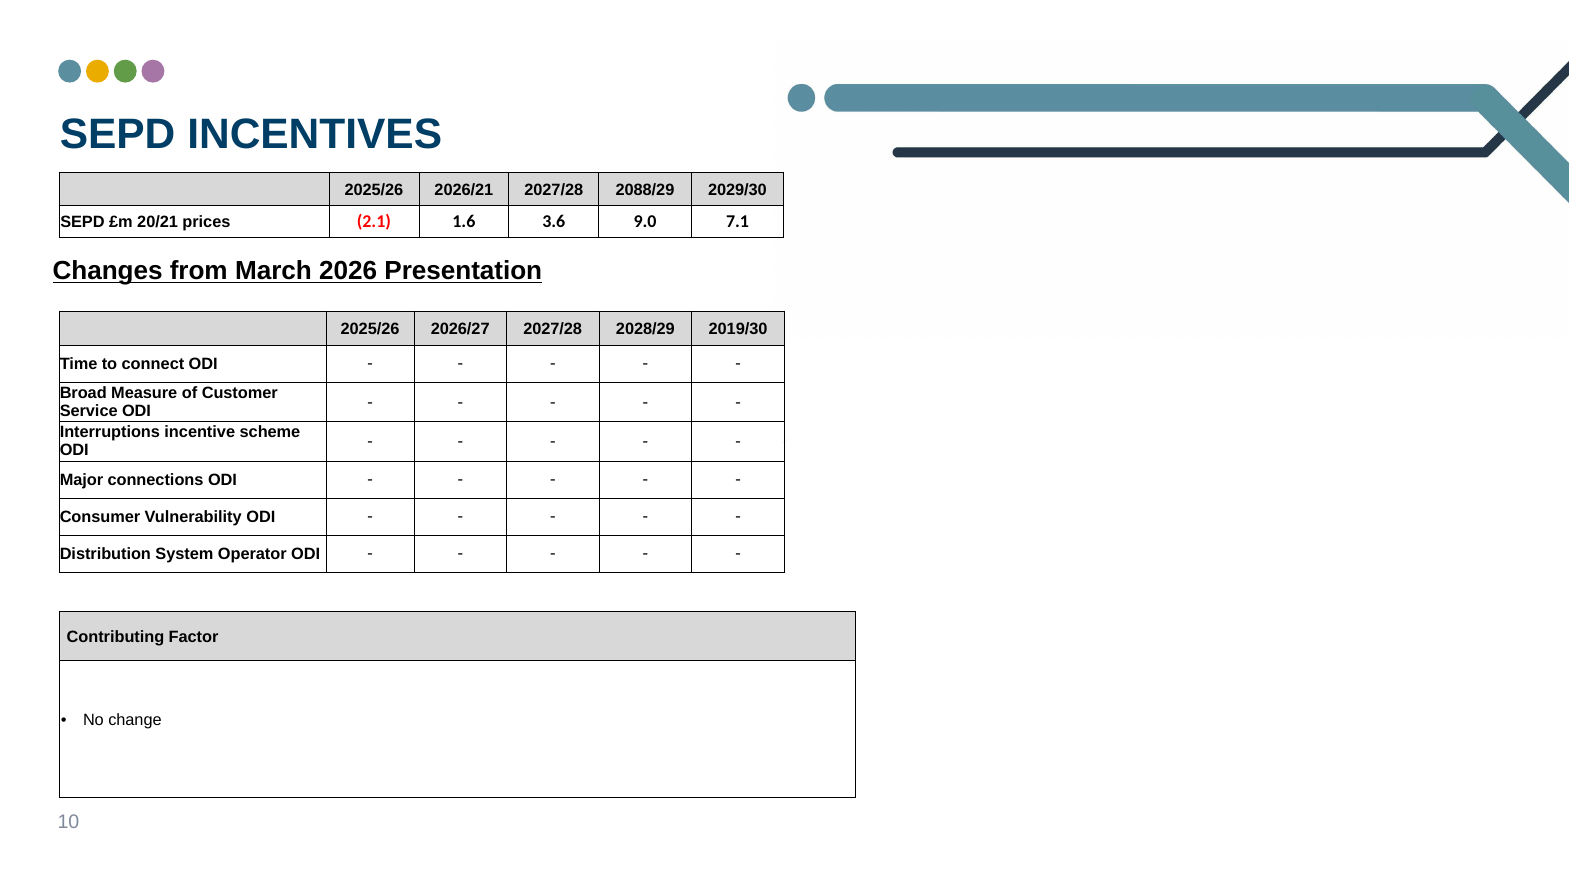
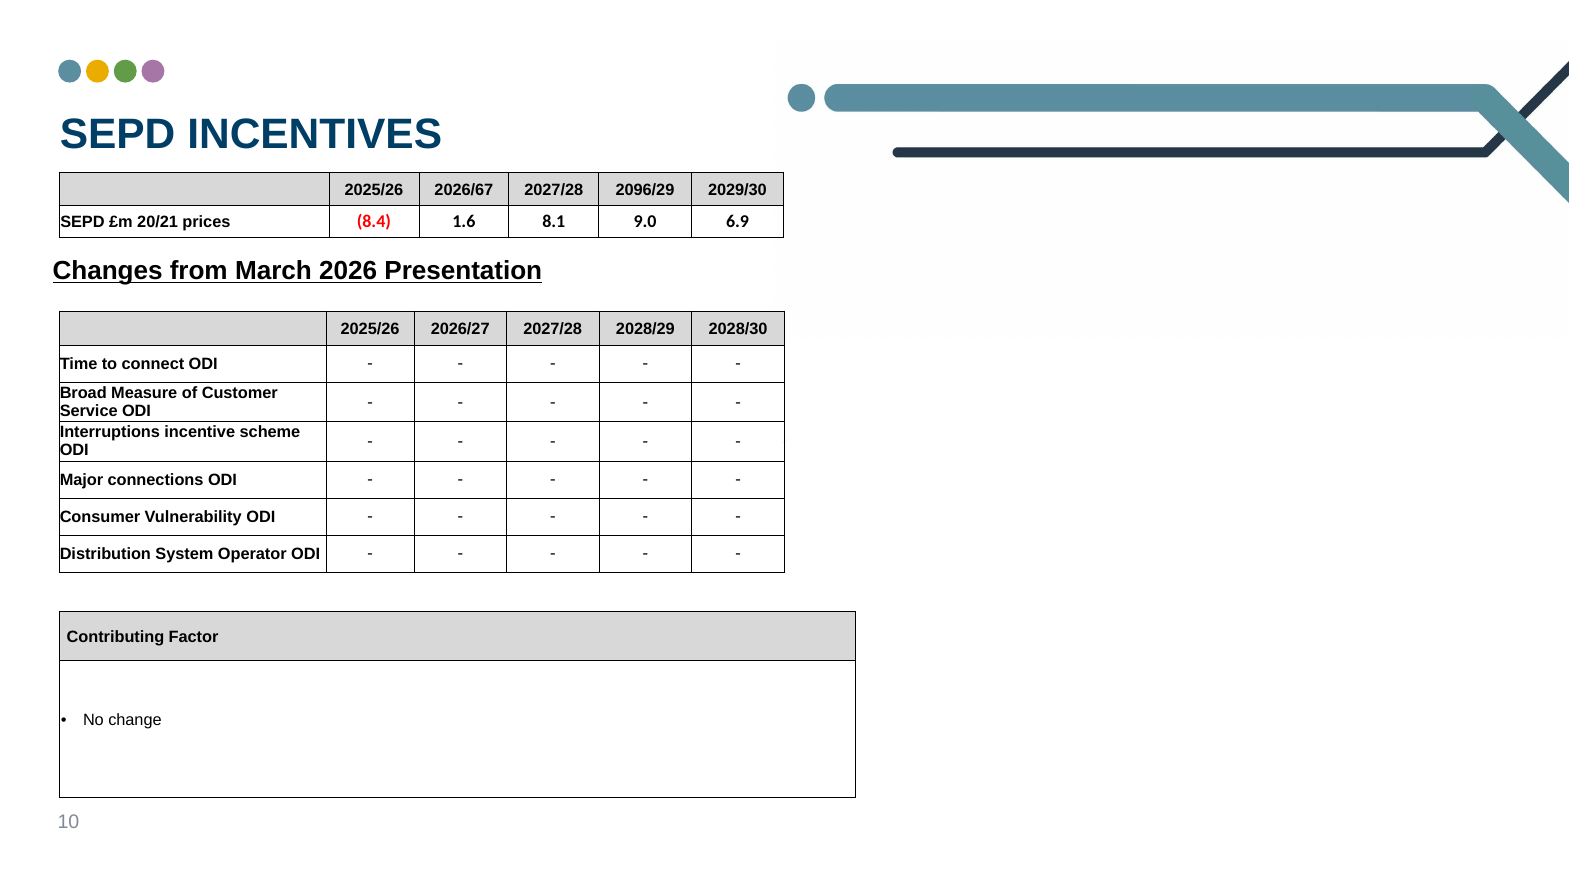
2026/21: 2026/21 -> 2026/67 (464, 190)
2088/29: 2088/29 -> 2096/29 (645, 190)
2.1: 2.1 -> 8.4 (374, 222)
3.6: 3.6 -> 8.1 (554, 222)
7.1: 7.1 -> 6.9 (738, 222)
2019/30: 2019/30 -> 2028/30 (738, 328)
